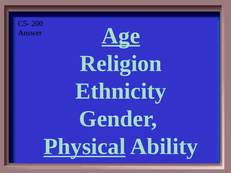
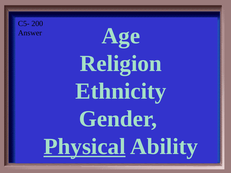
Age underline: present -> none (121, 36)
